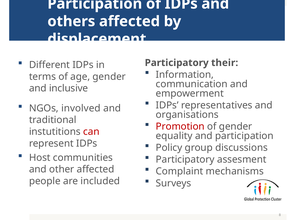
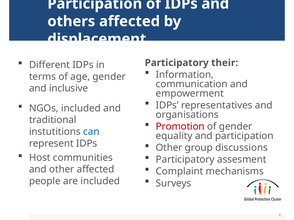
NGOs involved: involved -> included (81, 108)
can colour: red -> blue (91, 132)
Policy: Policy -> Other (169, 148)
